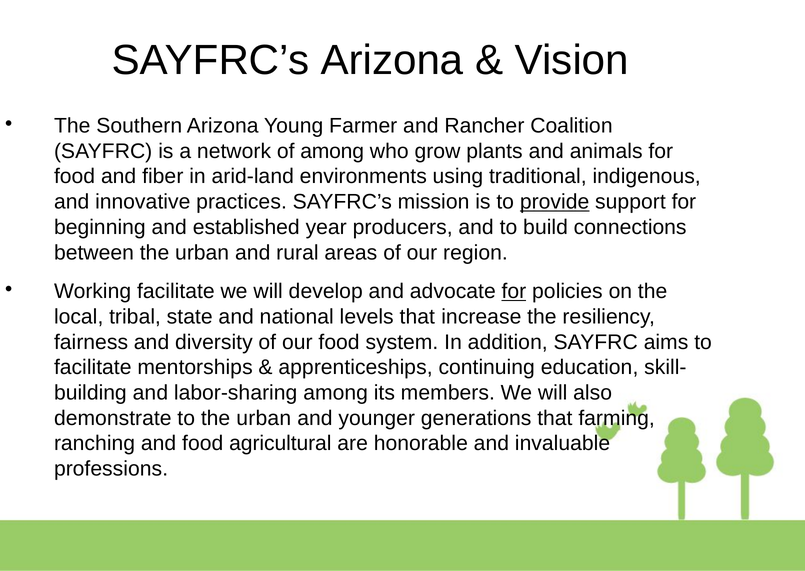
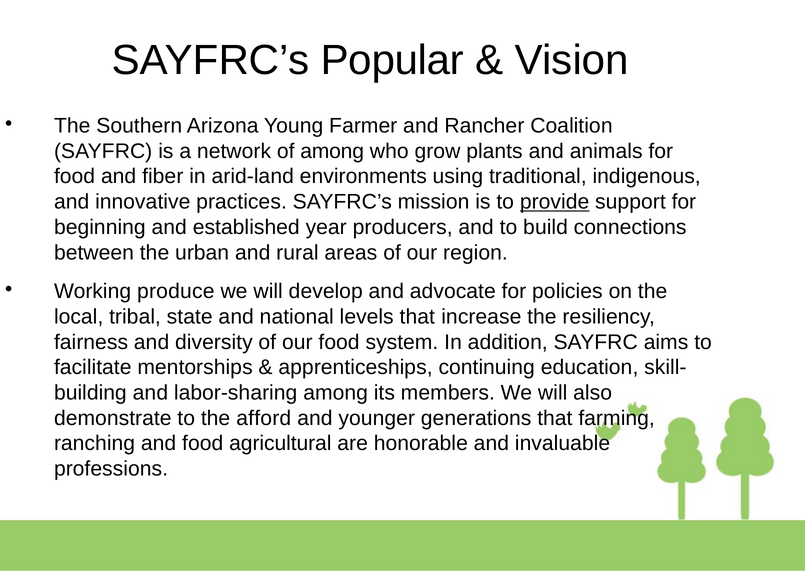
SAYFRC’s Arizona: Arizona -> Popular (392, 60)
Working facilitate: facilitate -> produce (176, 292)
for underline: present -> none (514, 292)
to the urban: urban -> afford (264, 418)
